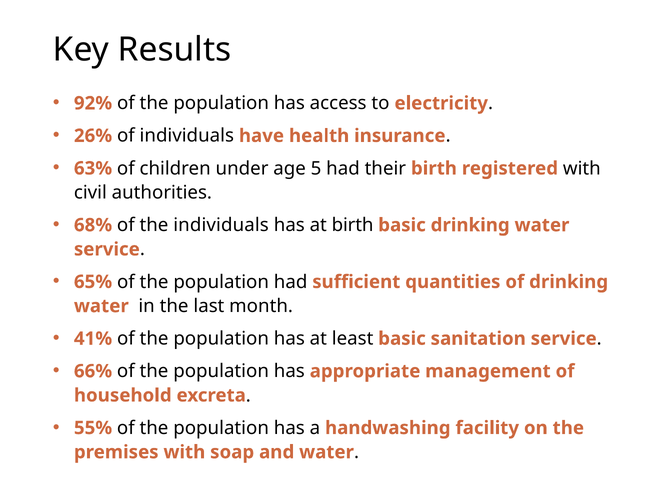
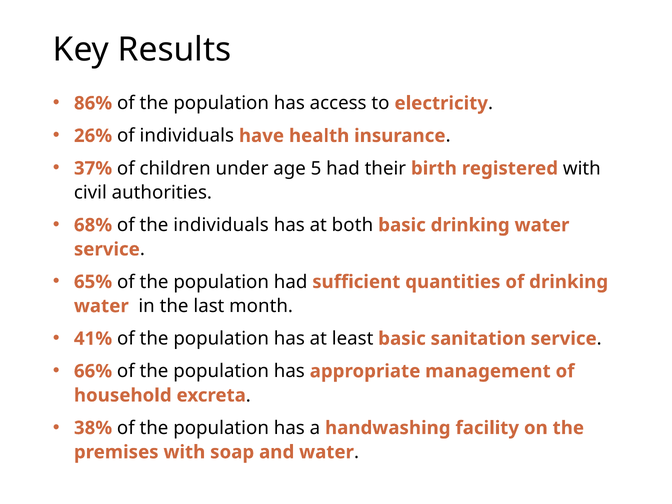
92%: 92% -> 86% (93, 103)
63%: 63% -> 37% (93, 168)
at birth: birth -> both (352, 225)
55%: 55% -> 38% (93, 428)
